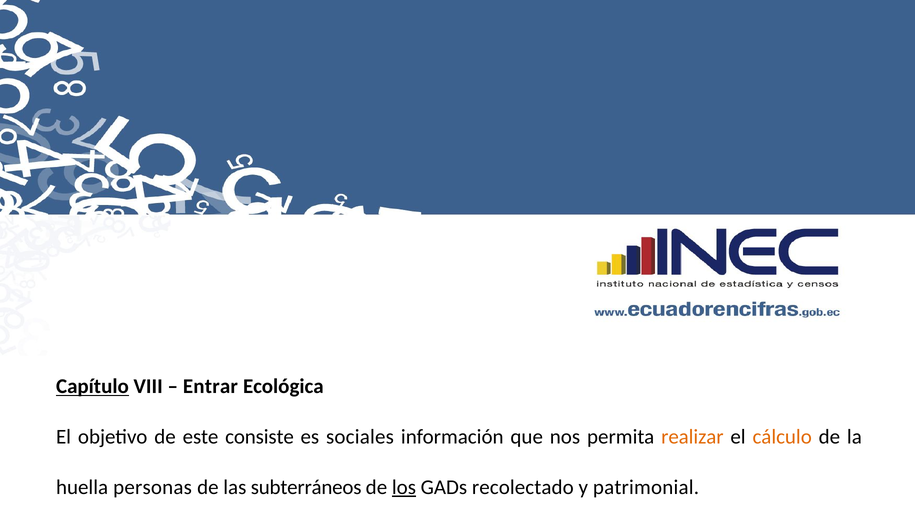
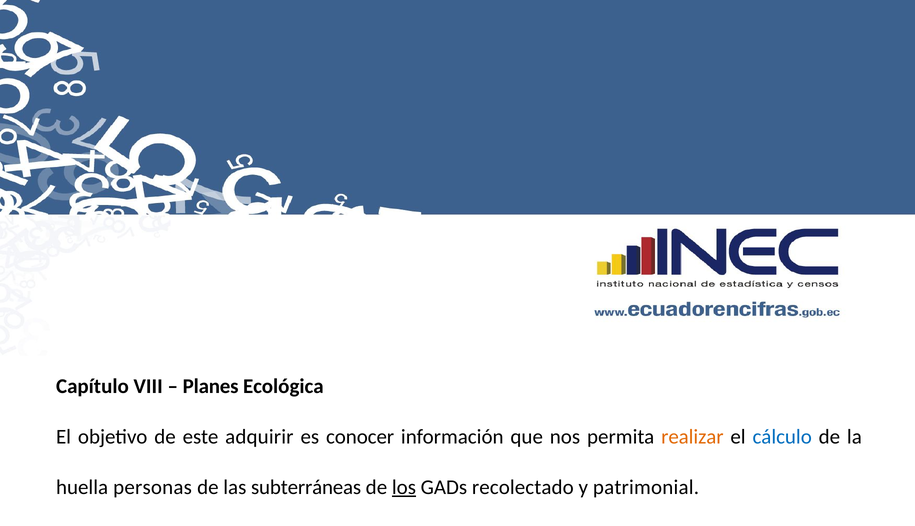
Capítulo underline: present -> none (92, 387)
Entrar: Entrar -> Planes (211, 387)
consiste: consiste -> adquirir (259, 437)
sociales: sociales -> conocer (360, 437)
cálculo colour: orange -> blue (782, 437)
subterráneos: subterráneos -> subterráneas (306, 487)
